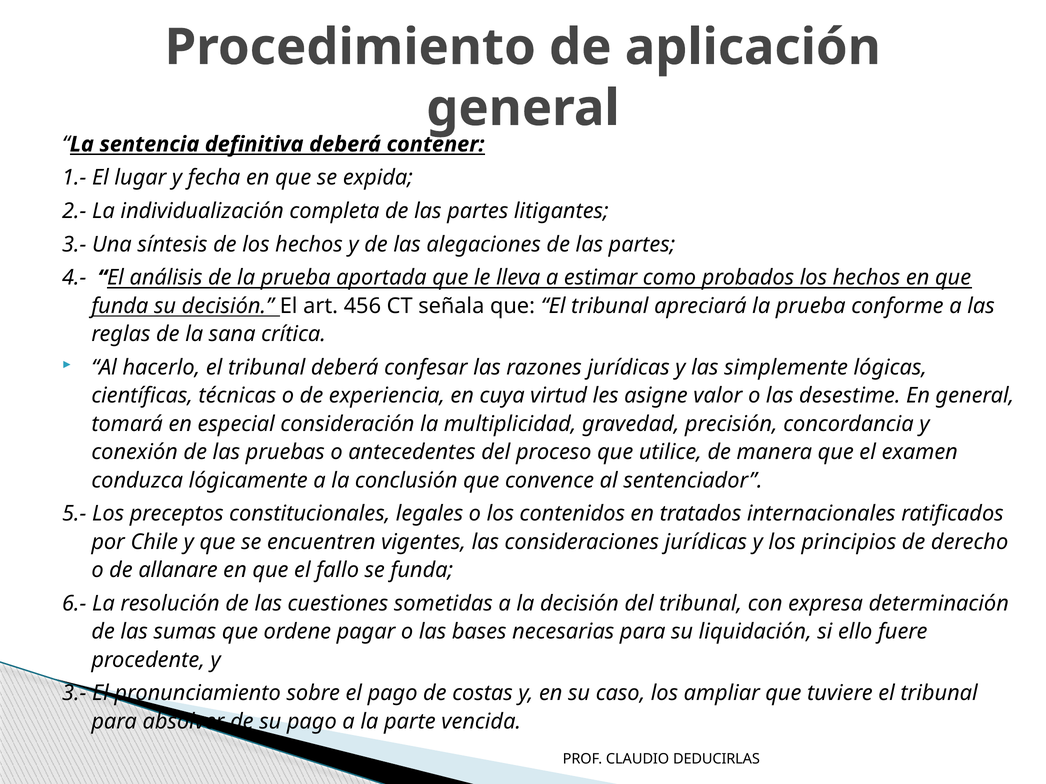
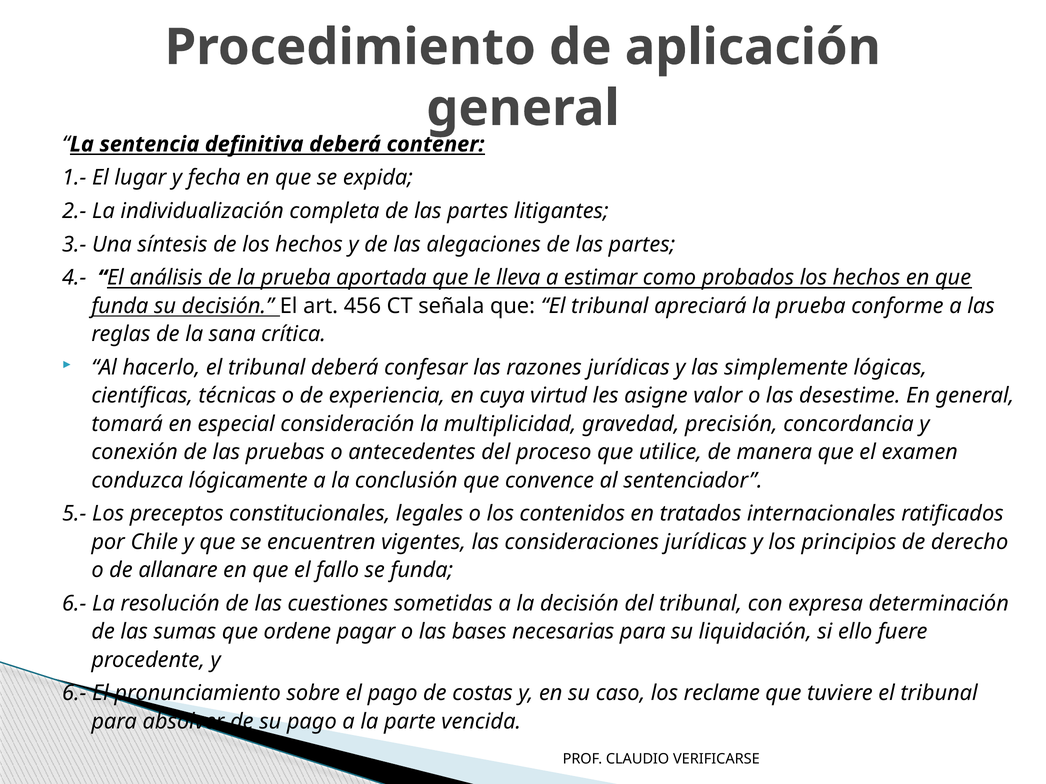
3.-: 3.- -> 6.- (74, 694)
ampliar: ampliar -> reclame (722, 694)
DEDUCIRLAS: DEDUCIRLAS -> VERIFICARSE (716, 760)
